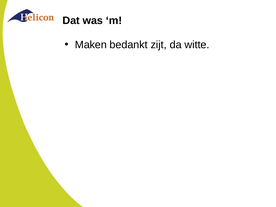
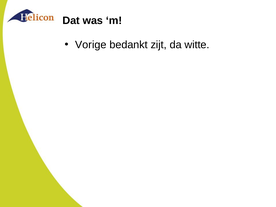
Maken: Maken -> Vorige (91, 45)
